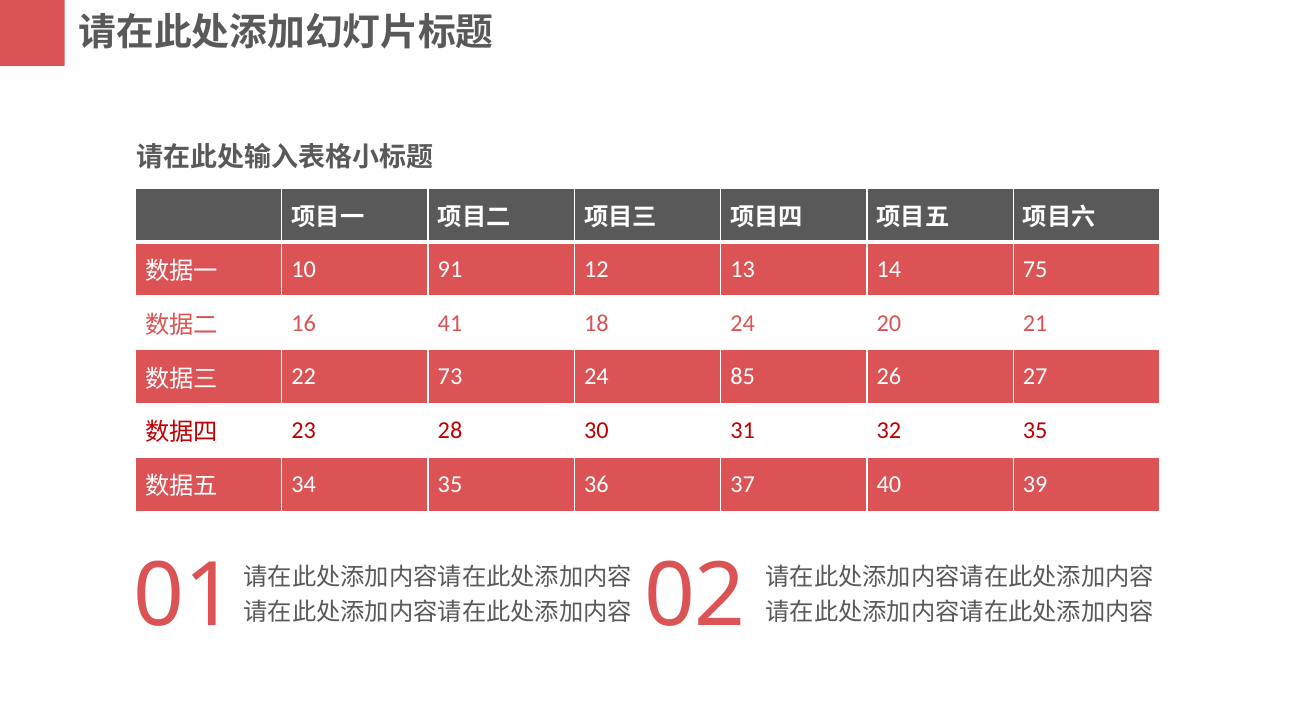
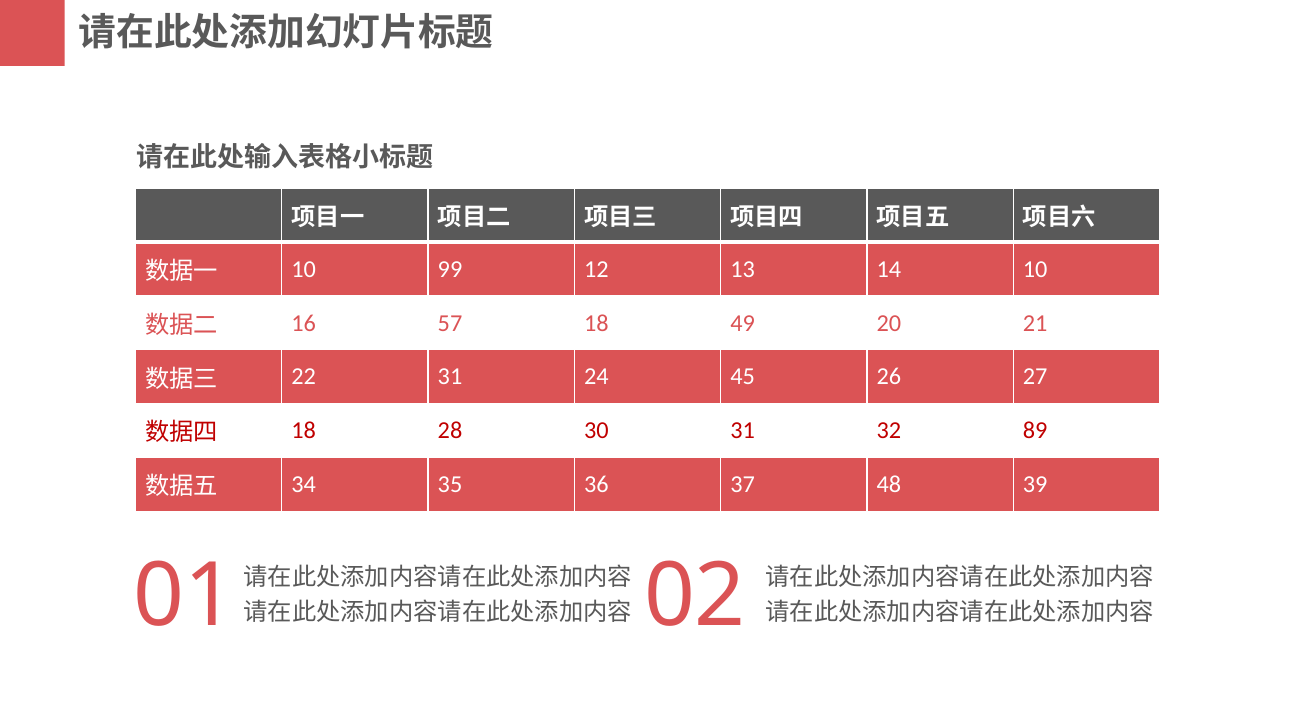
91: 91 -> 99 (450, 269)
14 75: 75 -> 10 (1035, 269)
41: 41 -> 57 (450, 323)
18 24: 24 -> 49 (743, 323)
22 73: 73 -> 31 (450, 377)
85: 85 -> 45 (743, 377)
23: 23 -> 18 (304, 431)
32 35: 35 -> 89 (1035, 431)
40: 40 -> 48 (889, 485)
